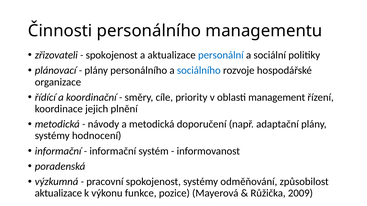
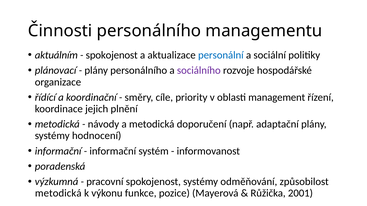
zřizovateli: zřizovateli -> aktuálním (56, 55)
sociálního colour: blue -> purple (199, 71)
aktualizace: aktualizace -> metodická (58, 194)
2009: 2009 -> 2001 (300, 194)
